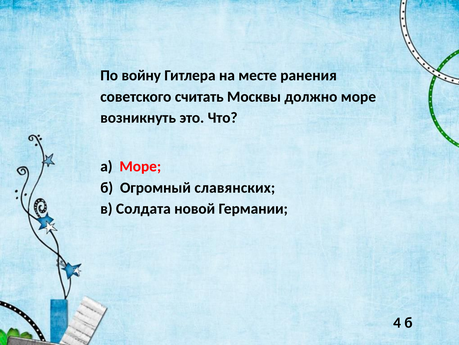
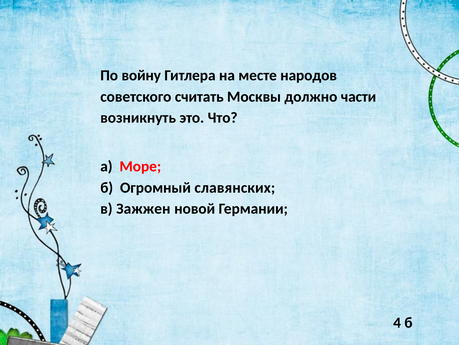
ранения: ранения -> народов (309, 75)
должно море: море -> части (359, 96)
Солдата: Солдата -> Зажжен (143, 208)
